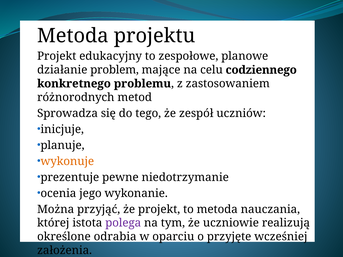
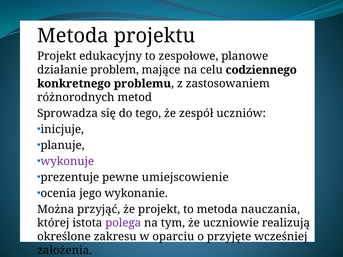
wykonuje colour: orange -> purple (67, 161)
niedotrzymanie: niedotrzymanie -> umiejscowienie (185, 177)
odrabia: odrabia -> zakresu (115, 237)
